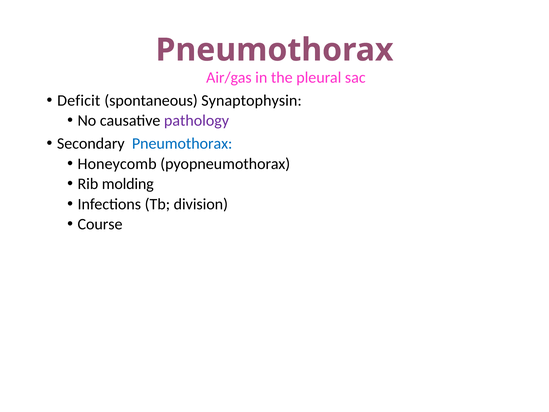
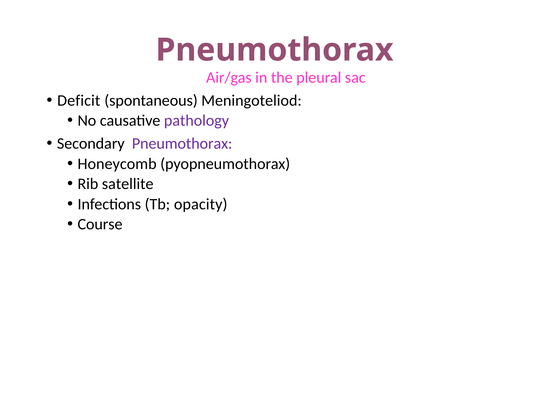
Synaptophysin: Synaptophysin -> Meningoteliod (252, 100)
Pneumothorax colour: blue -> purple (182, 144)
molding: molding -> satellite (128, 184)
division: division -> opacity (201, 204)
